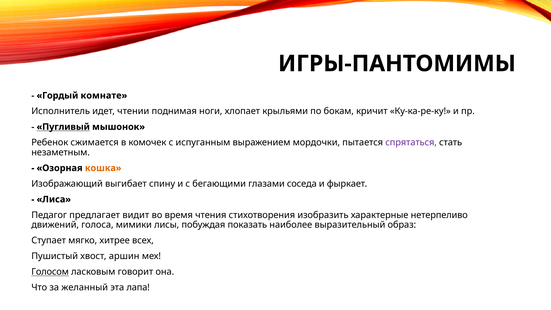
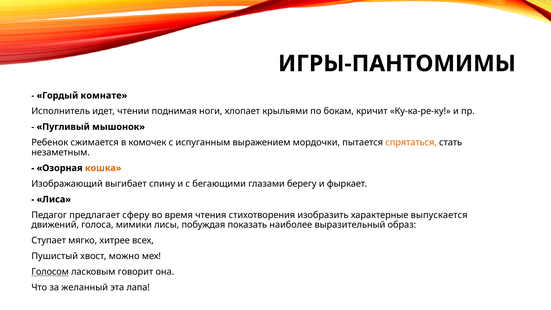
Пугливый underline: present -> none (63, 127)
спрятаться colour: purple -> orange (411, 142)
соседа: соседа -> берегу (302, 184)
видит: видит -> сферу (136, 215)
нетерпеливо: нетерпеливо -> выпускается (439, 215)
аршин: аршин -> можно (124, 256)
